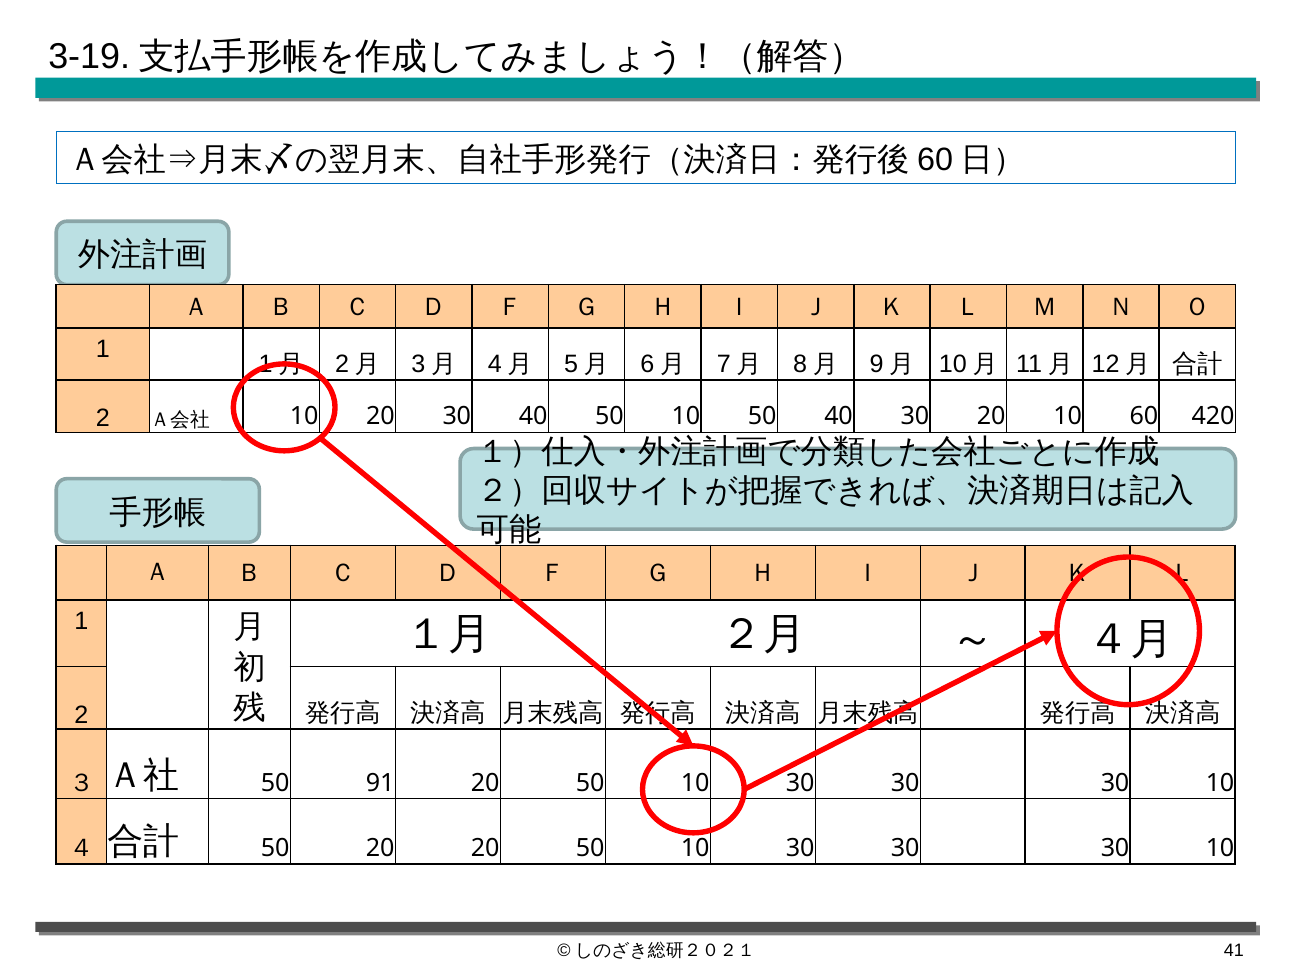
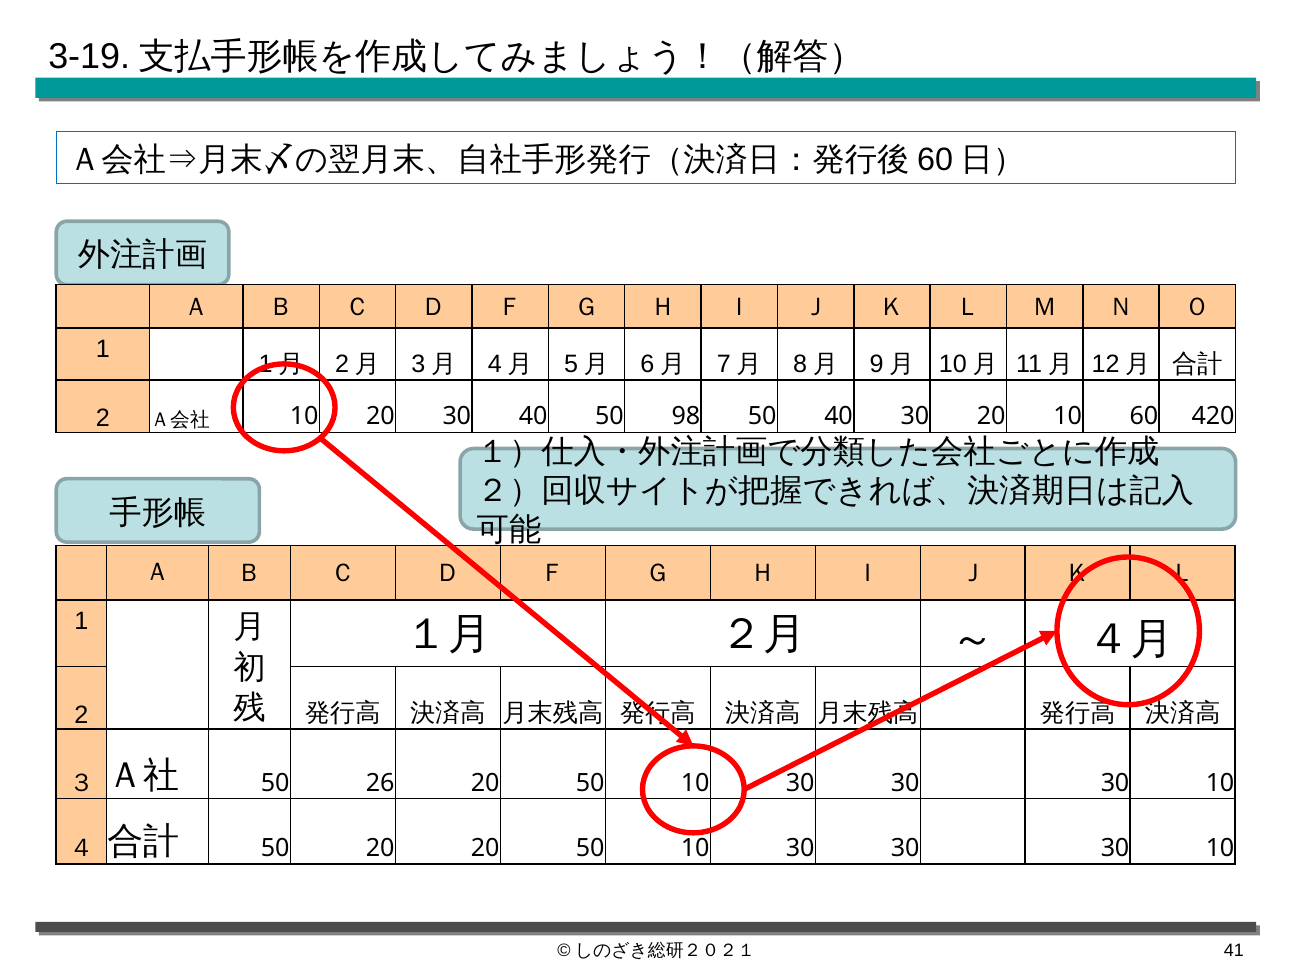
40 50 10: 10 -> 98 (686, 417)
91: 91 -> 26 (380, 783)
